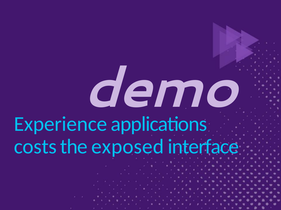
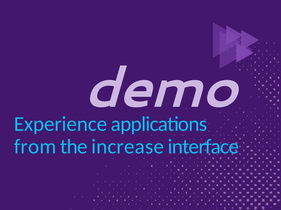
costs: costs -> from (35, 147)
exposed: exposed -> increase (128, 147)
